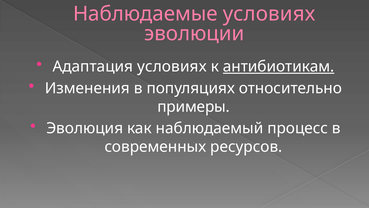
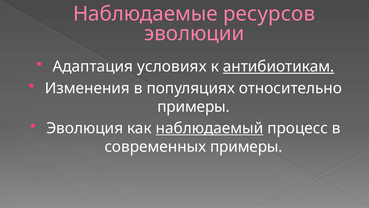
Наблюдаемые условиях: условиях -> ресурсов (269, 14)
наблюдаемый underline: none -> present (209, 128)
современных ресурсов: ресурсов -> примеры (246, 146)
